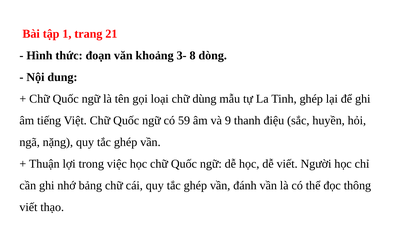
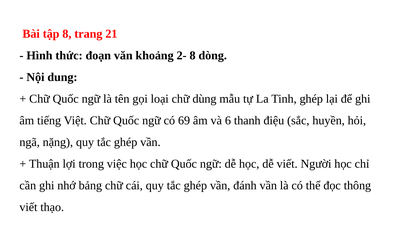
tập 1: 1 -> 8 (67, 34)
3-: 3- -> 2- (182, 56)
59: 59 -> 69 (184, 121)
9: 9 -> 6 (228, 121)
